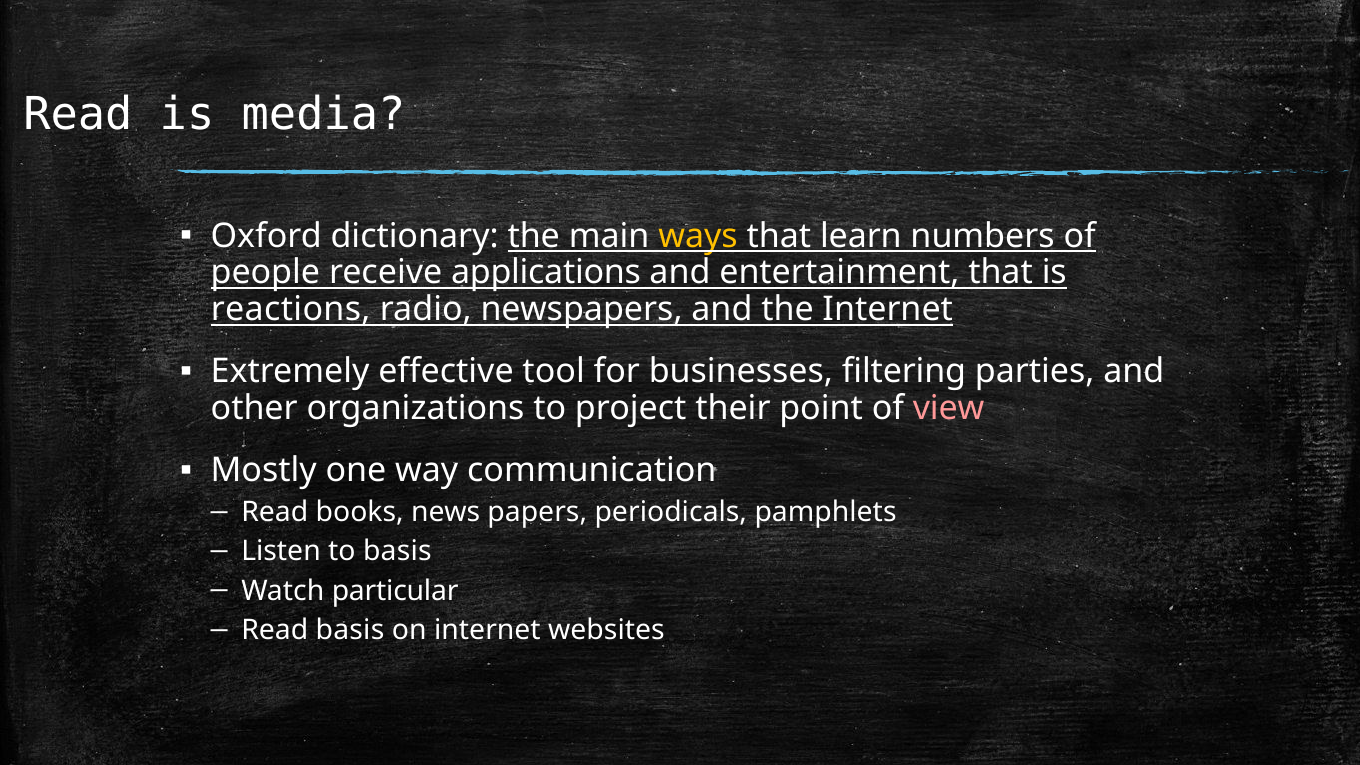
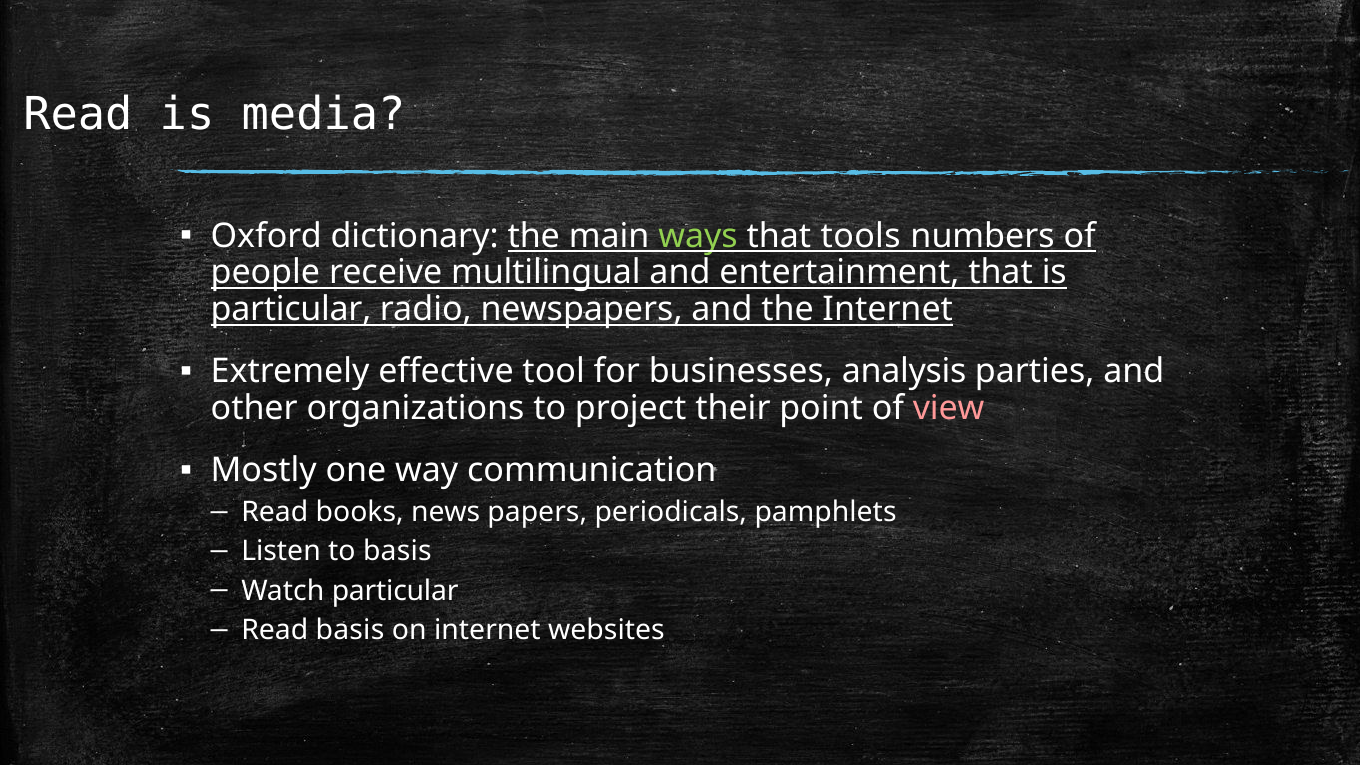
ways colour: yellow -> light green (698, 236)
learn: learn -> tools (861, 236)
applications: applications -> multilingual (546, 273)
reactions: reactions -> particular (291, 309)
filtering: filtering -> analysis (904, 371)
